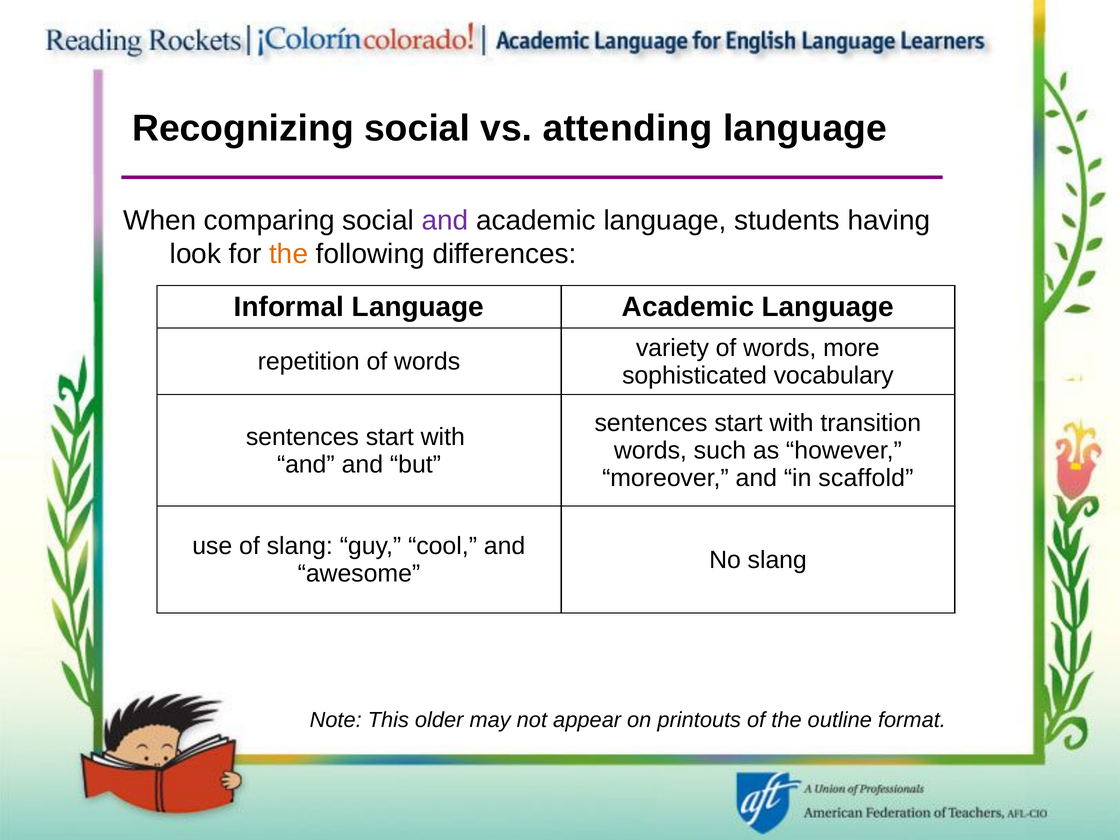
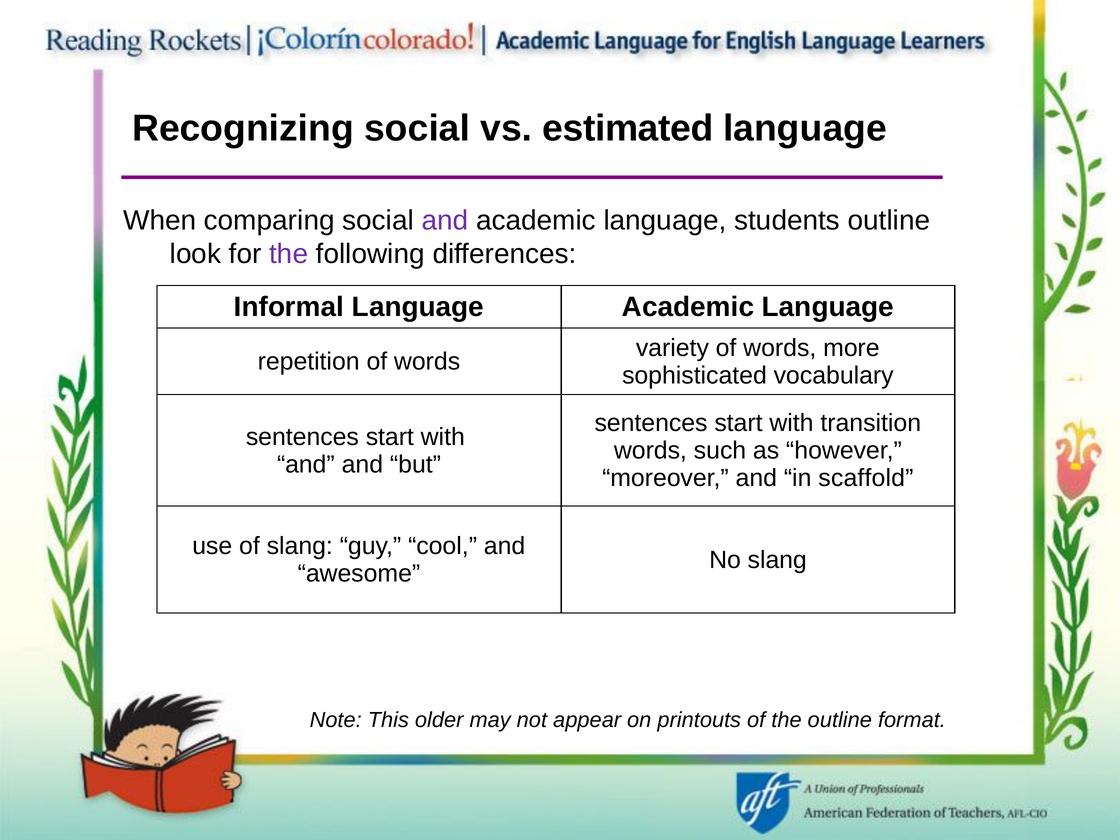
attending: attending -> estimated (628, 129)
students having: having -> outline (889, 220)
the colour: orange -> purple (289, 254)
